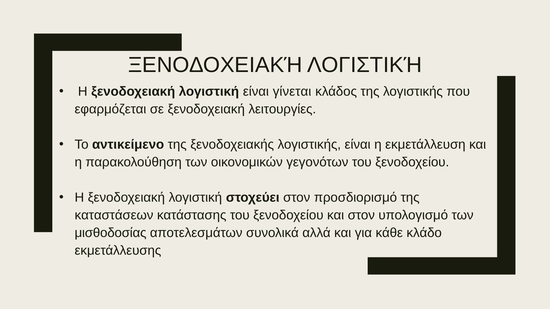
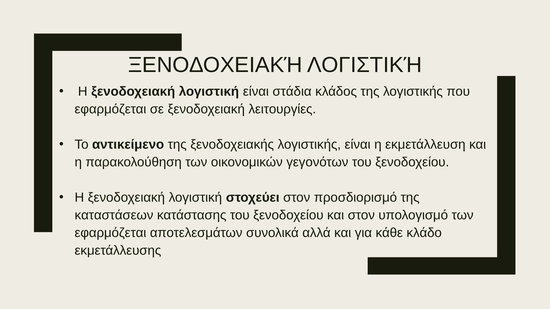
γίνεται: γίνεται -> στάδια (292, 92)
μισθοδοσίας: μισθοδοσίας -> εφαρμόζεται (110, 233)
